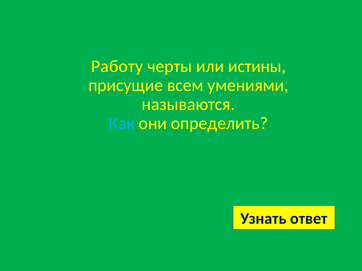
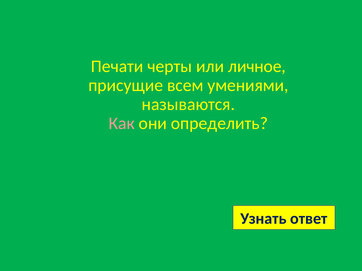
Работу: Работу -> Печати (117, 66)
истины: истины -> личное (257, 66)
Как colour: light blue -> pink (122, 123)
